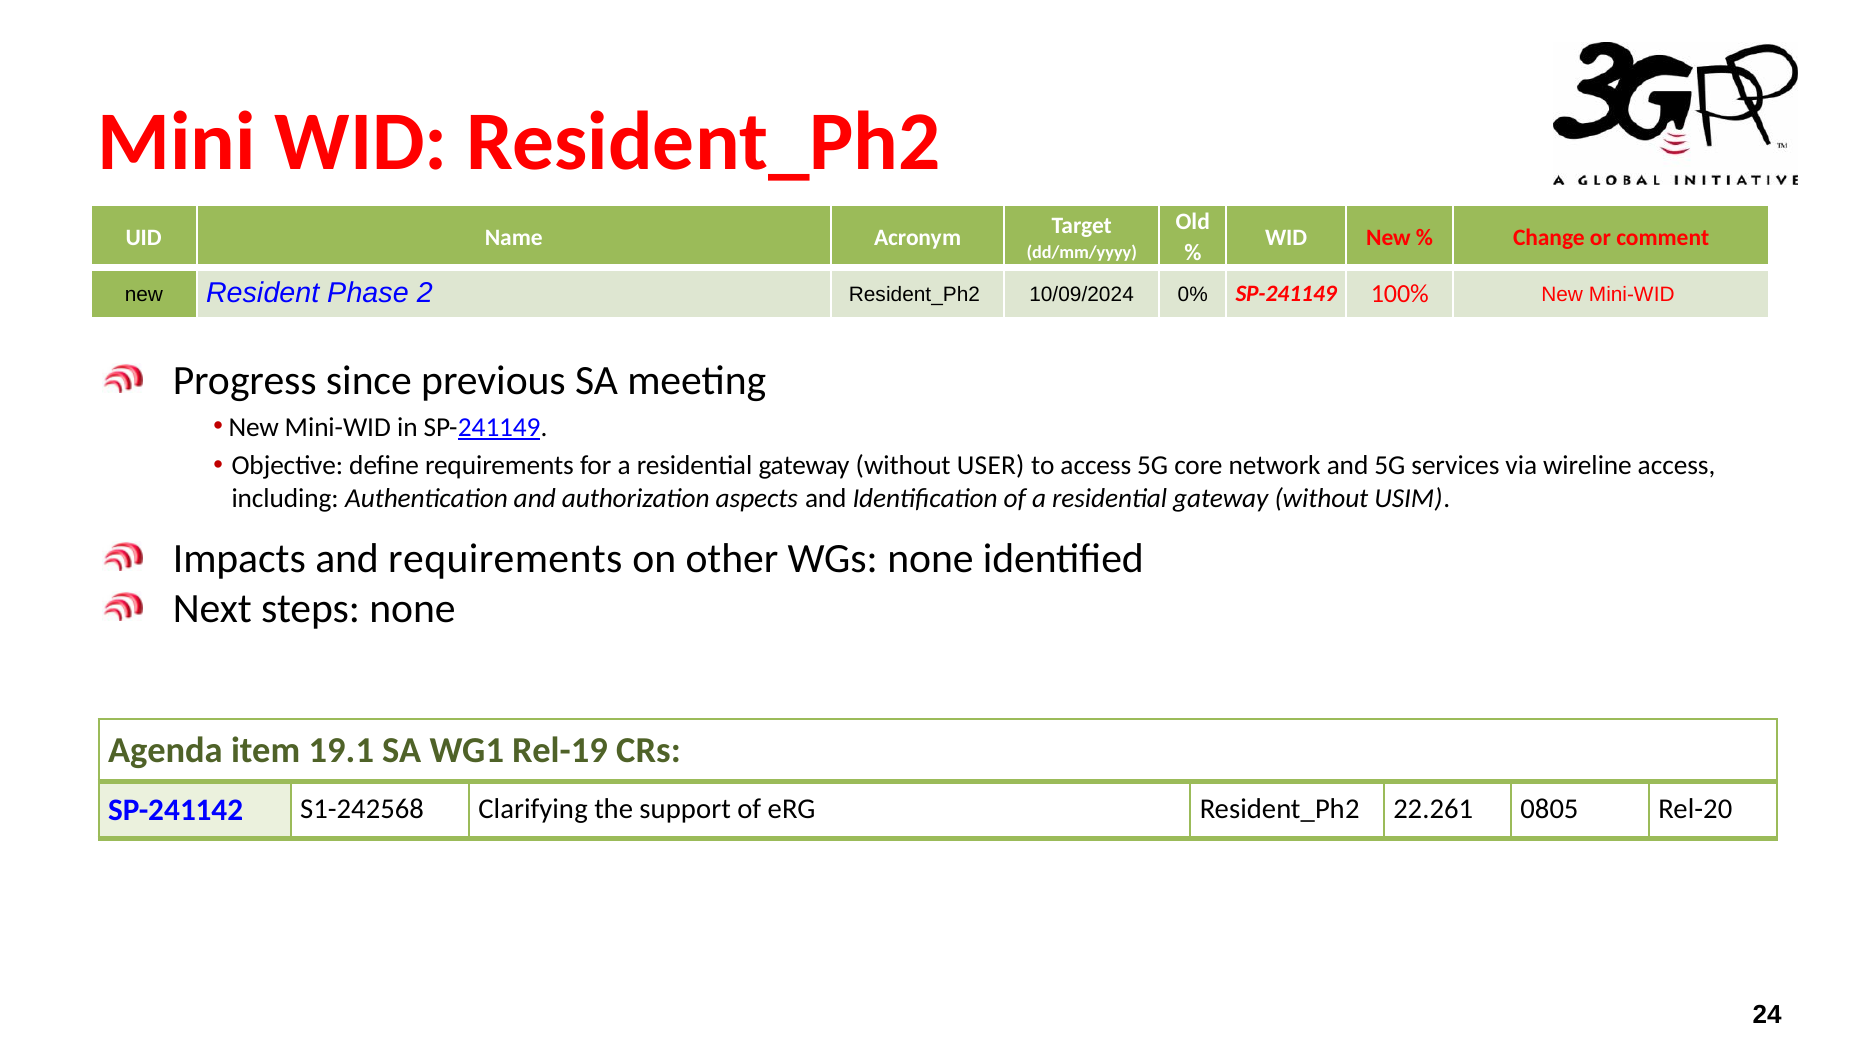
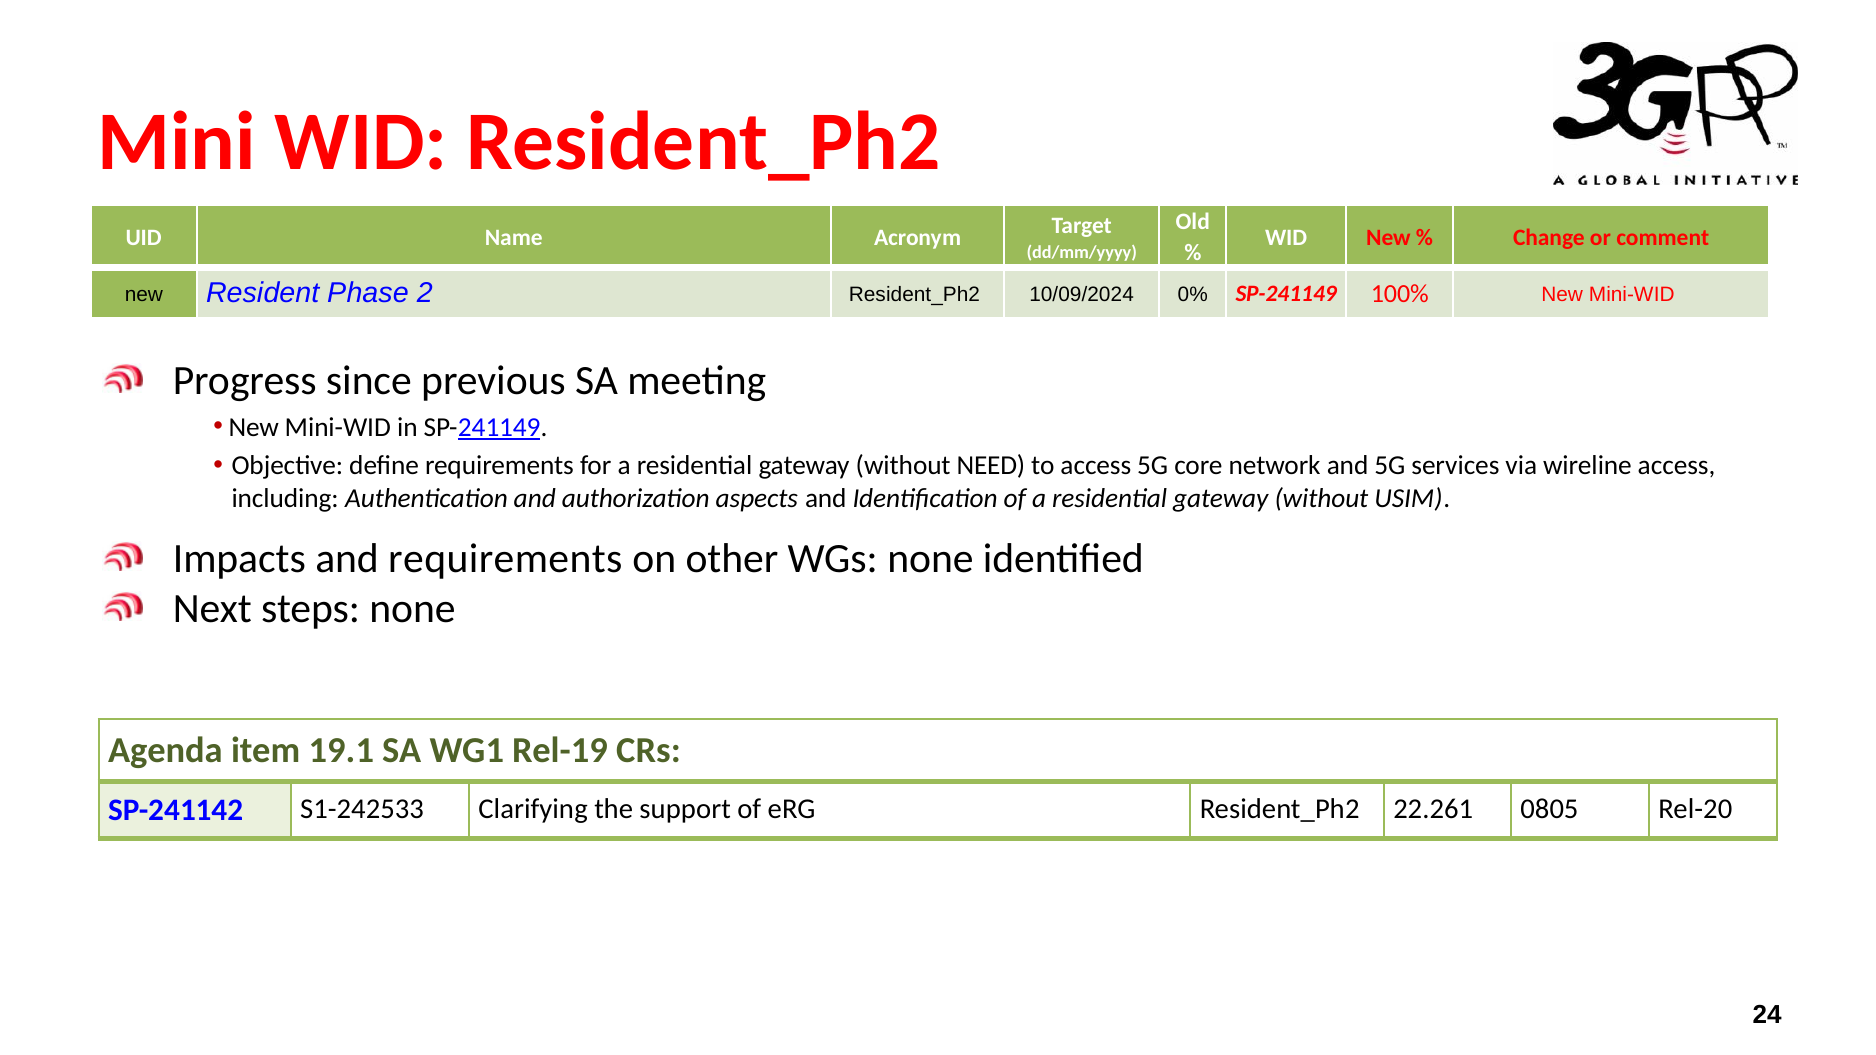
USER: USER -> NEED (991, 466)
S1-242568: S1-242568 -> S1-242533 (362, 809)
